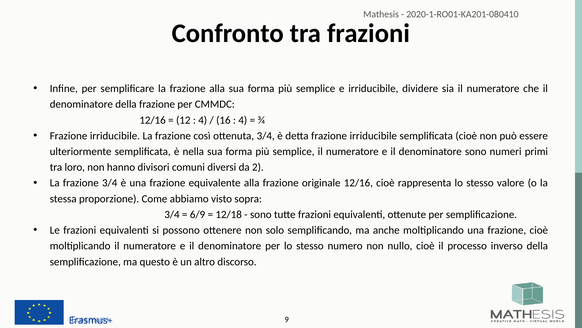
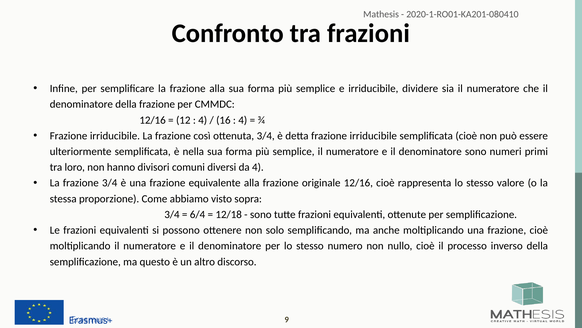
da 2: 2 -> 4 (258, 167)
6/9: 6/9 -> 6/4 (198, 214)
